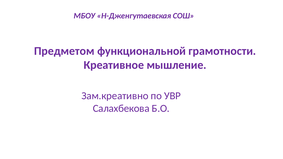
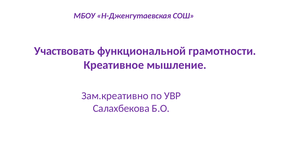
Предметом: Предметом -> Участвовать (64, 51)
